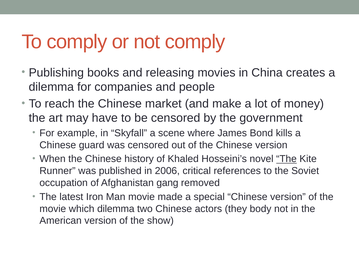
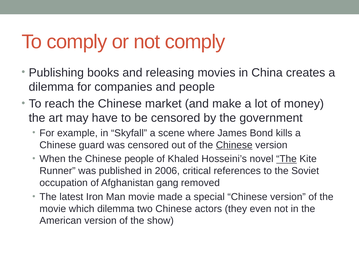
Chinese underline: none -> present (234, 145)
Chinese history: history -> people (139, 159)
body: body -> even (261, 209)
